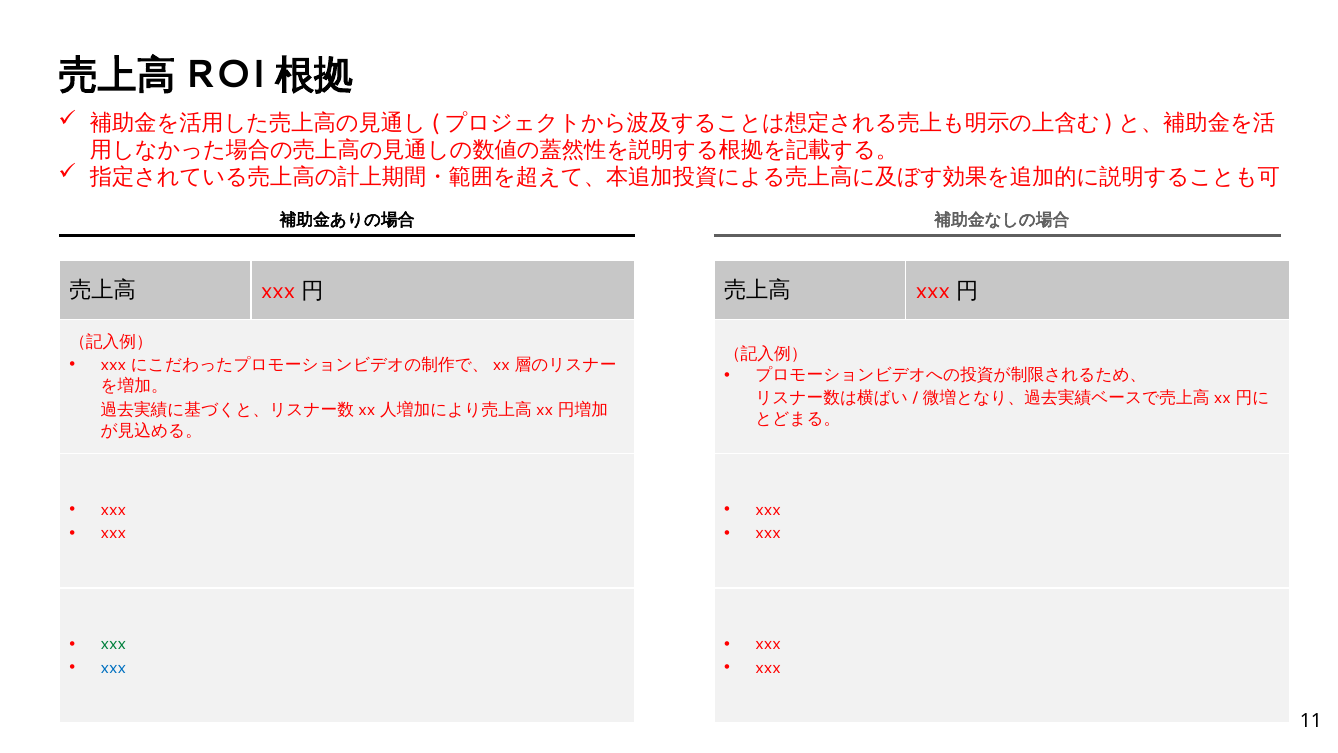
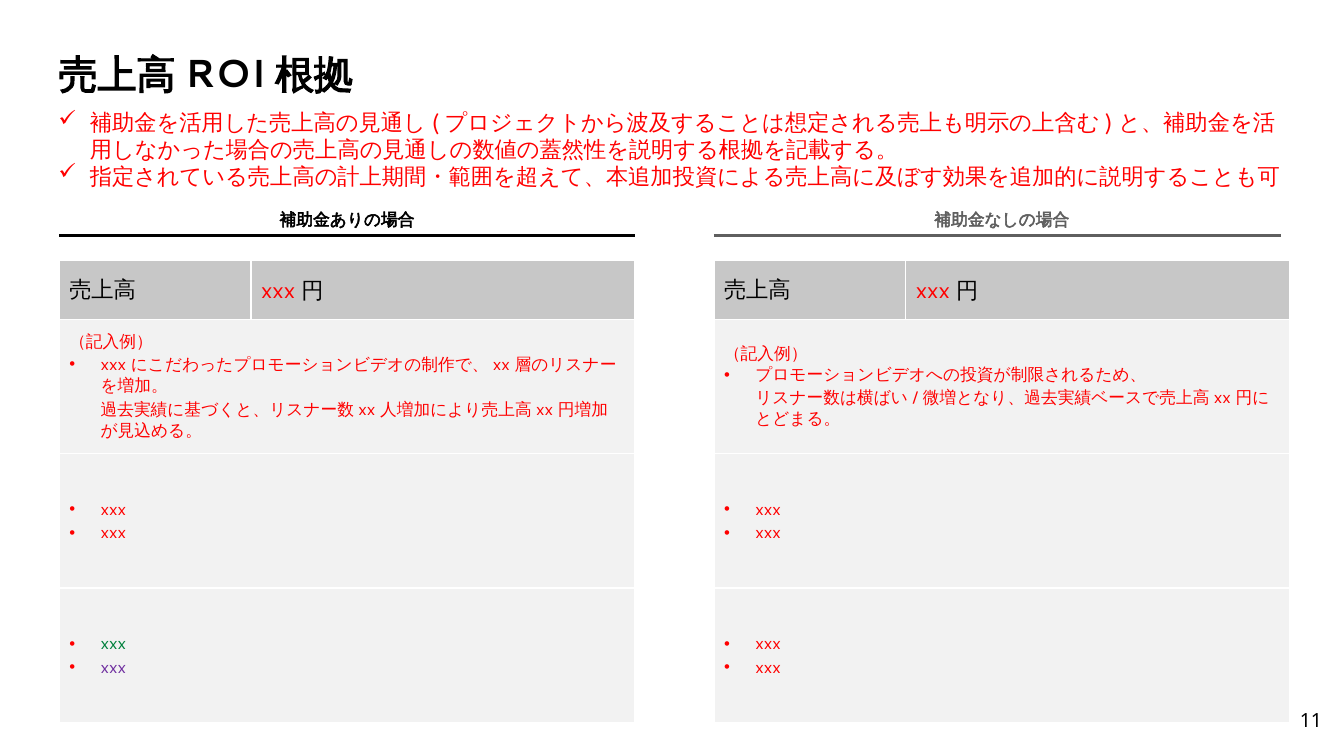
xxx colour: blue -> purple (113, 667)
